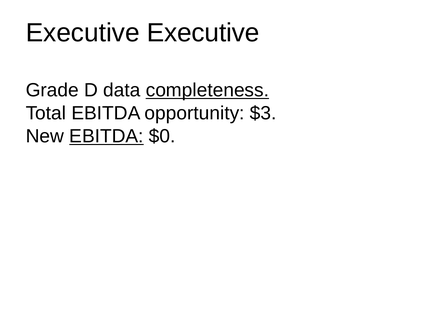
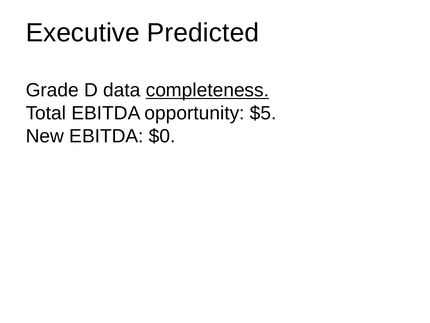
Executive Executive: Executive -> Predicted (203, 33)
$3: $3 -> $5 (263, 113)
EBITDA underline: present -> none (106, 136)
